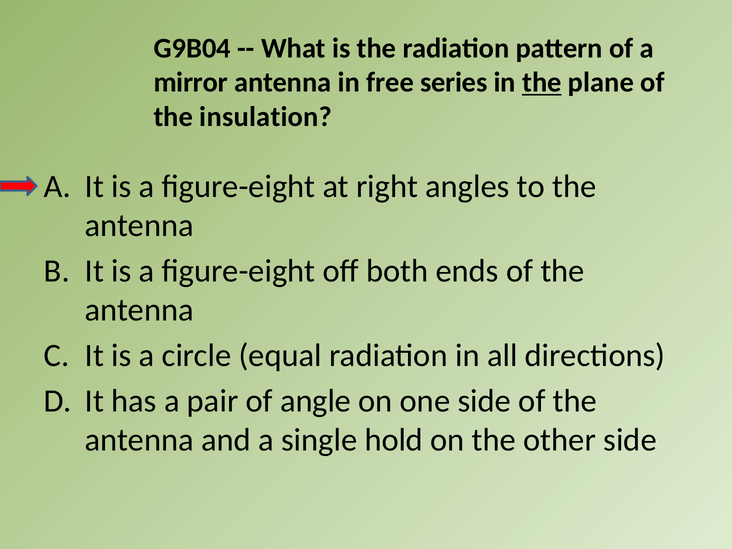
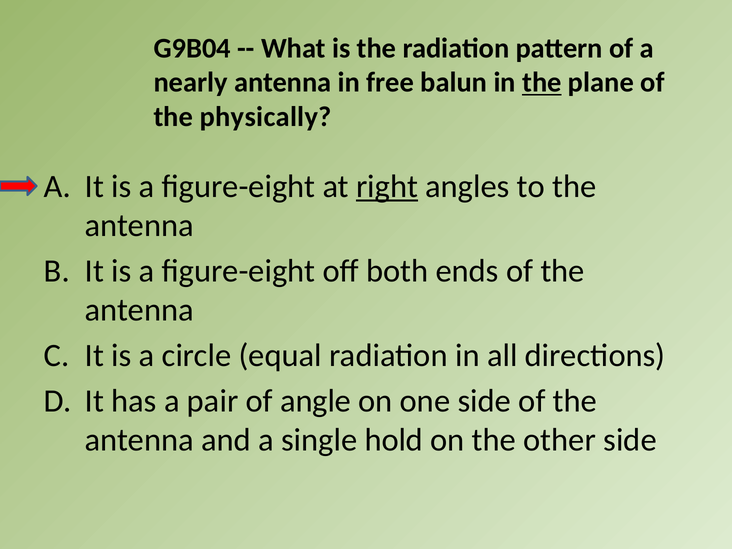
mirror: mirror -> nearly (191, 82)
series: series -> balun (454, 82)
insulation: insulation -> physically (266, 117)
right underline: none -> present (387, 186)
